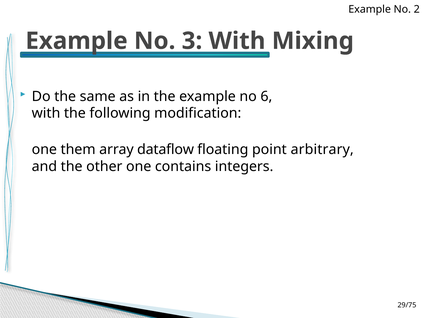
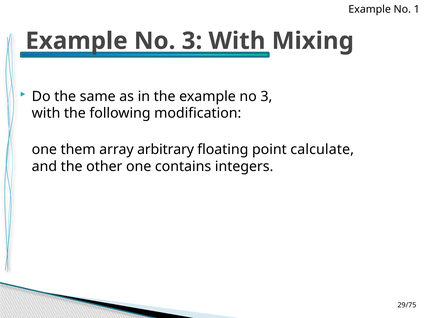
2: 2 -> 1 (417, 9)
the example no 6: 6 -> 3 (266, 96)
dataflow: dataflow -> arbitrary (166, 150)
arbitrary: arbitrary -> calculate (322, 150)
